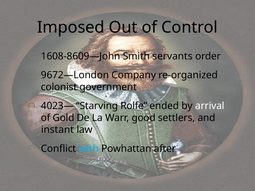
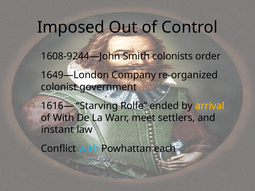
1608-8609—John: 1608-8609—John -> 1608-9244—John (81, 56)
servants: servants -> colonists (173, 56)
9672—London: 9672—London -> 1649—London (75, 75)
4023—: 4023— -> 1616— (57, 106)
arrival colour: white -> yellow (210, 106)
of Gold: Gold -> With (64, 118)
good: good -> meet (144, 118)
after: after -> each (165, 149)
